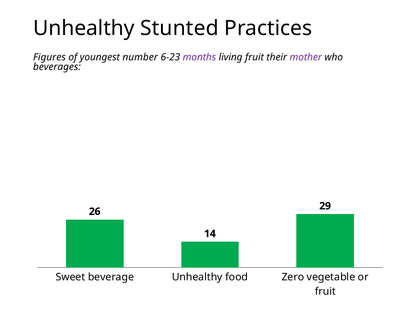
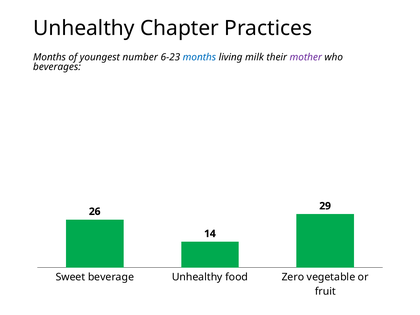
Stunted: Stunted -> Chapter (180, 28)
Figures: Figures -> Months (49, 57)
months colour: purple -> blue (199, 57)
living fruit: fruit -> milk (255, 57)
